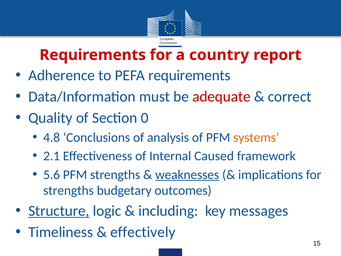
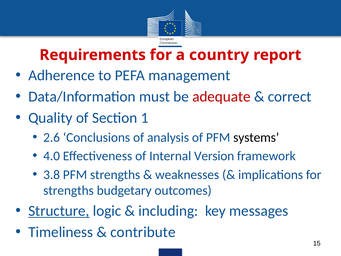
PEFA requirements: requirements -> management (189, 75)
0: 0 -> 1 (145, 118)
4.8: 4.8 -> 2.6 (52, 137)
systems colour: orange -> black (256, 137)
2.1: 2.1 -> 4.0 (52, 156)
Caused: Caused -> Version (214, 156)
5.6: 5.6 -> 3.8 (52, 174)
weaknesses underline: present -> none (187, 174)
effectively: effectively -> contribute (143, 232)
